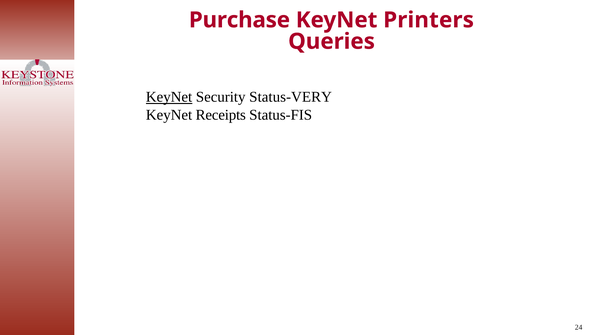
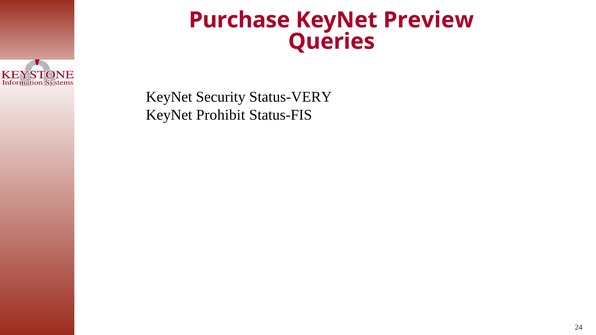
Printers: Printers -> Preview (429, 20)
KeyNet underline: present -> none (169, 97)
Receipts: Receipts -> Prohibit (221, 115)
